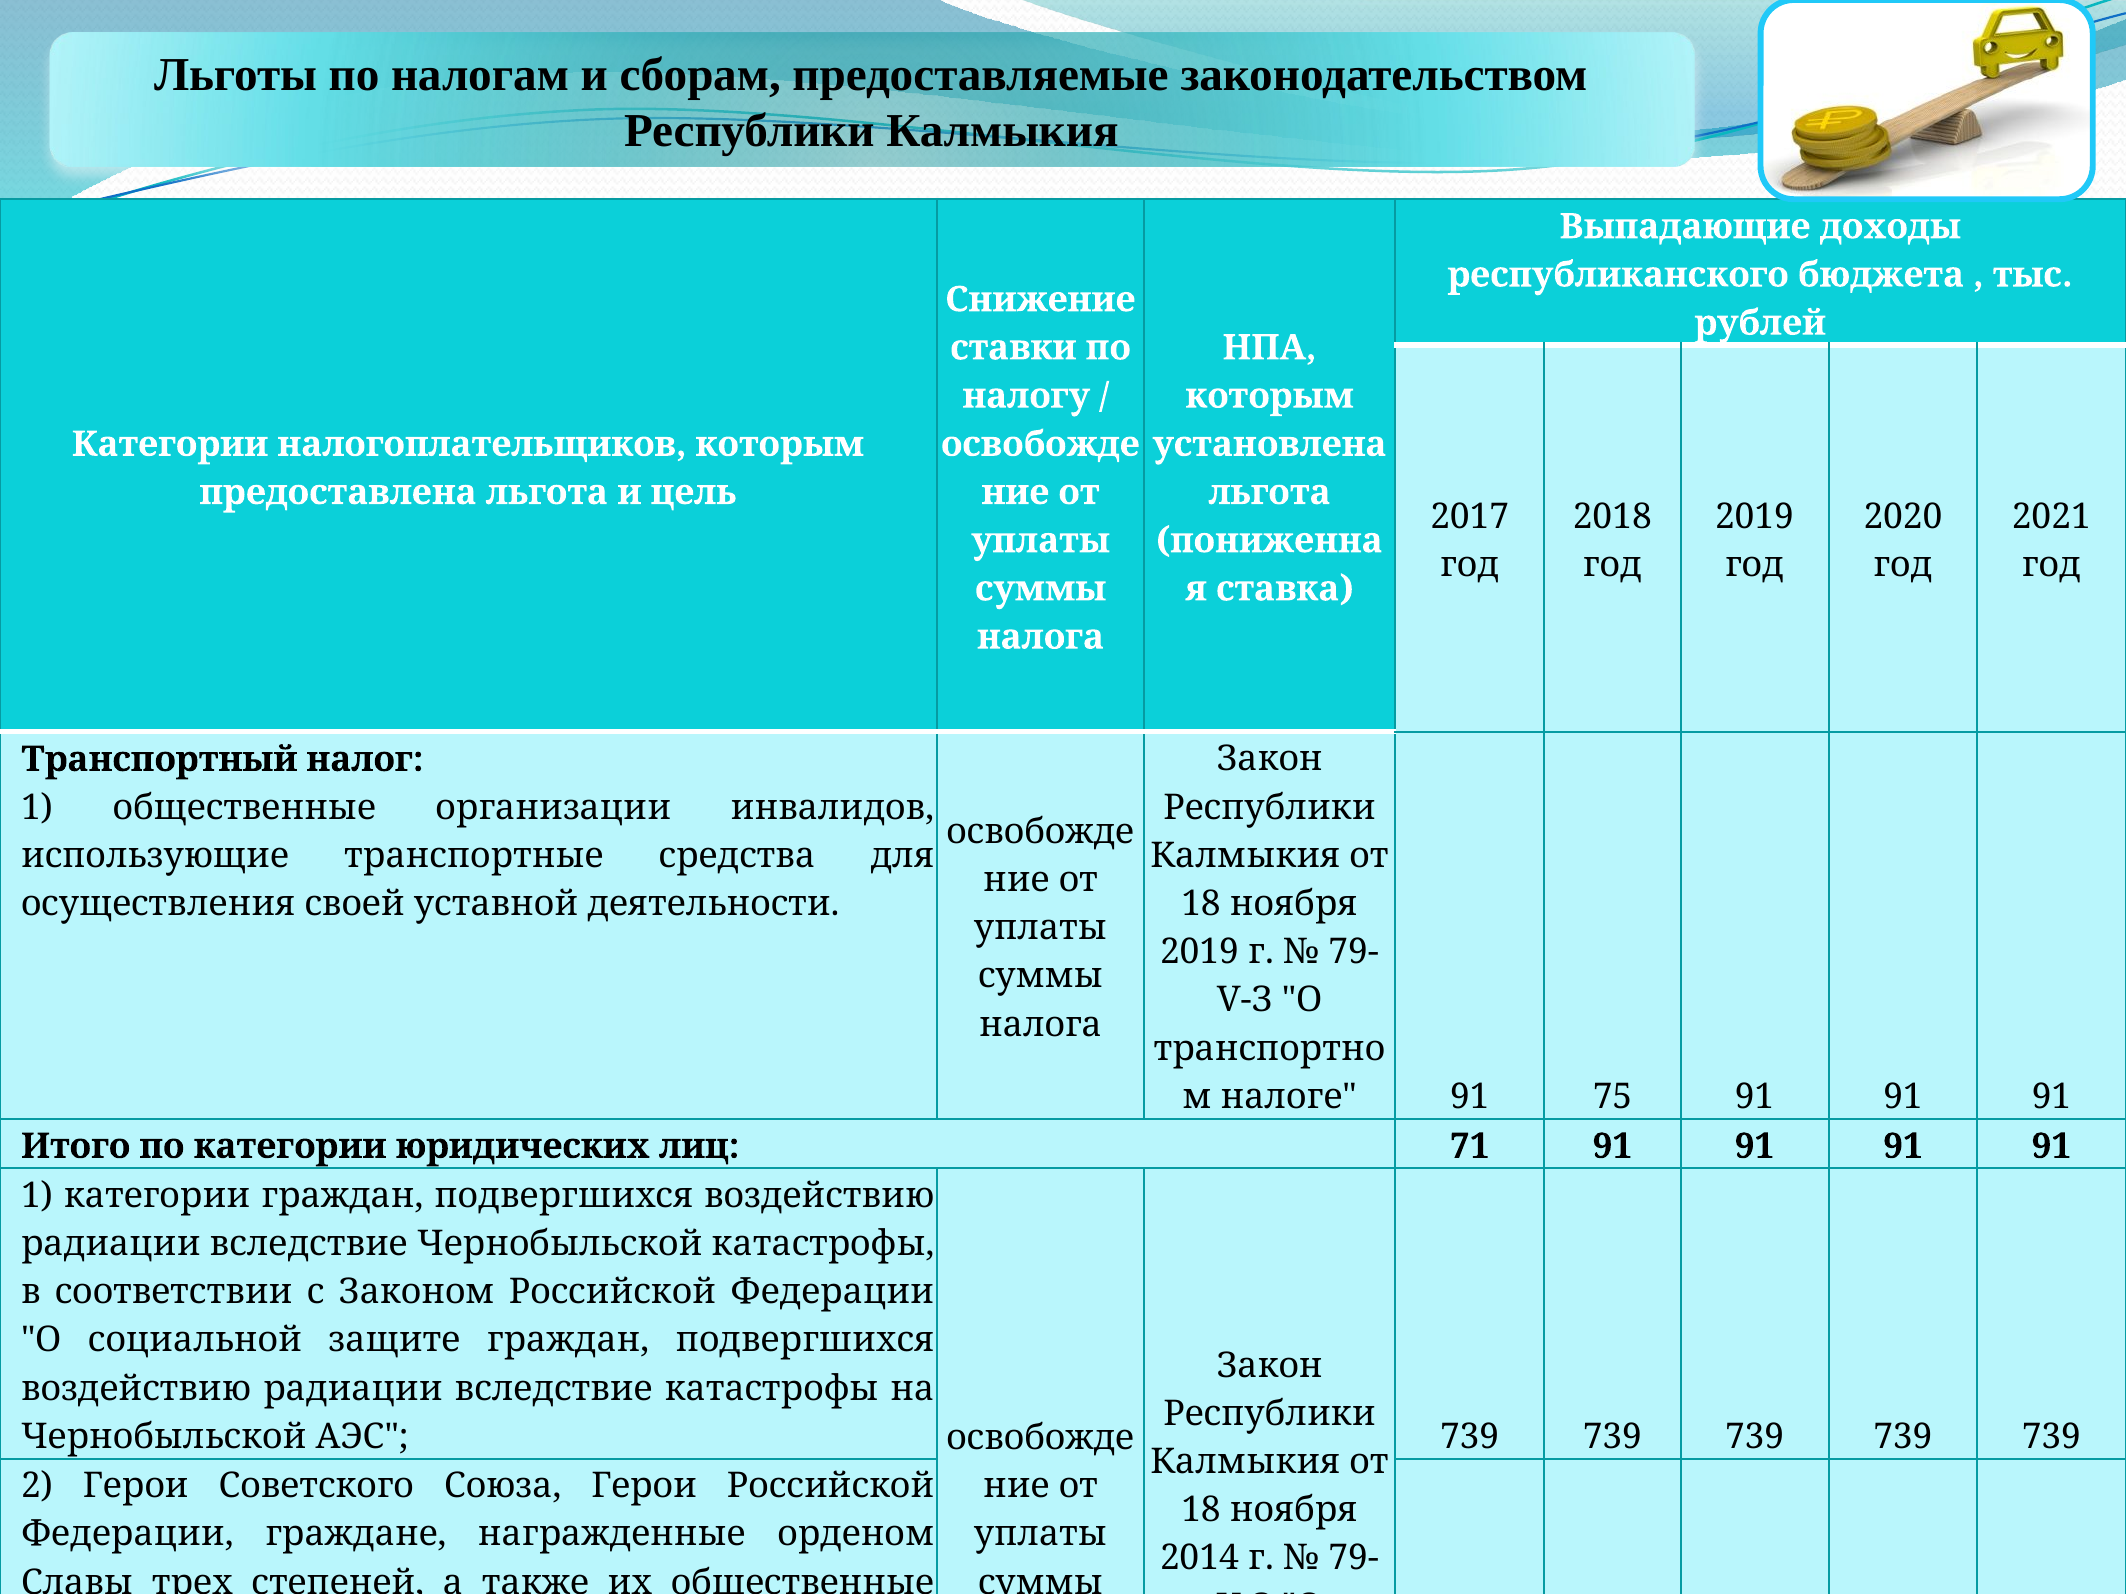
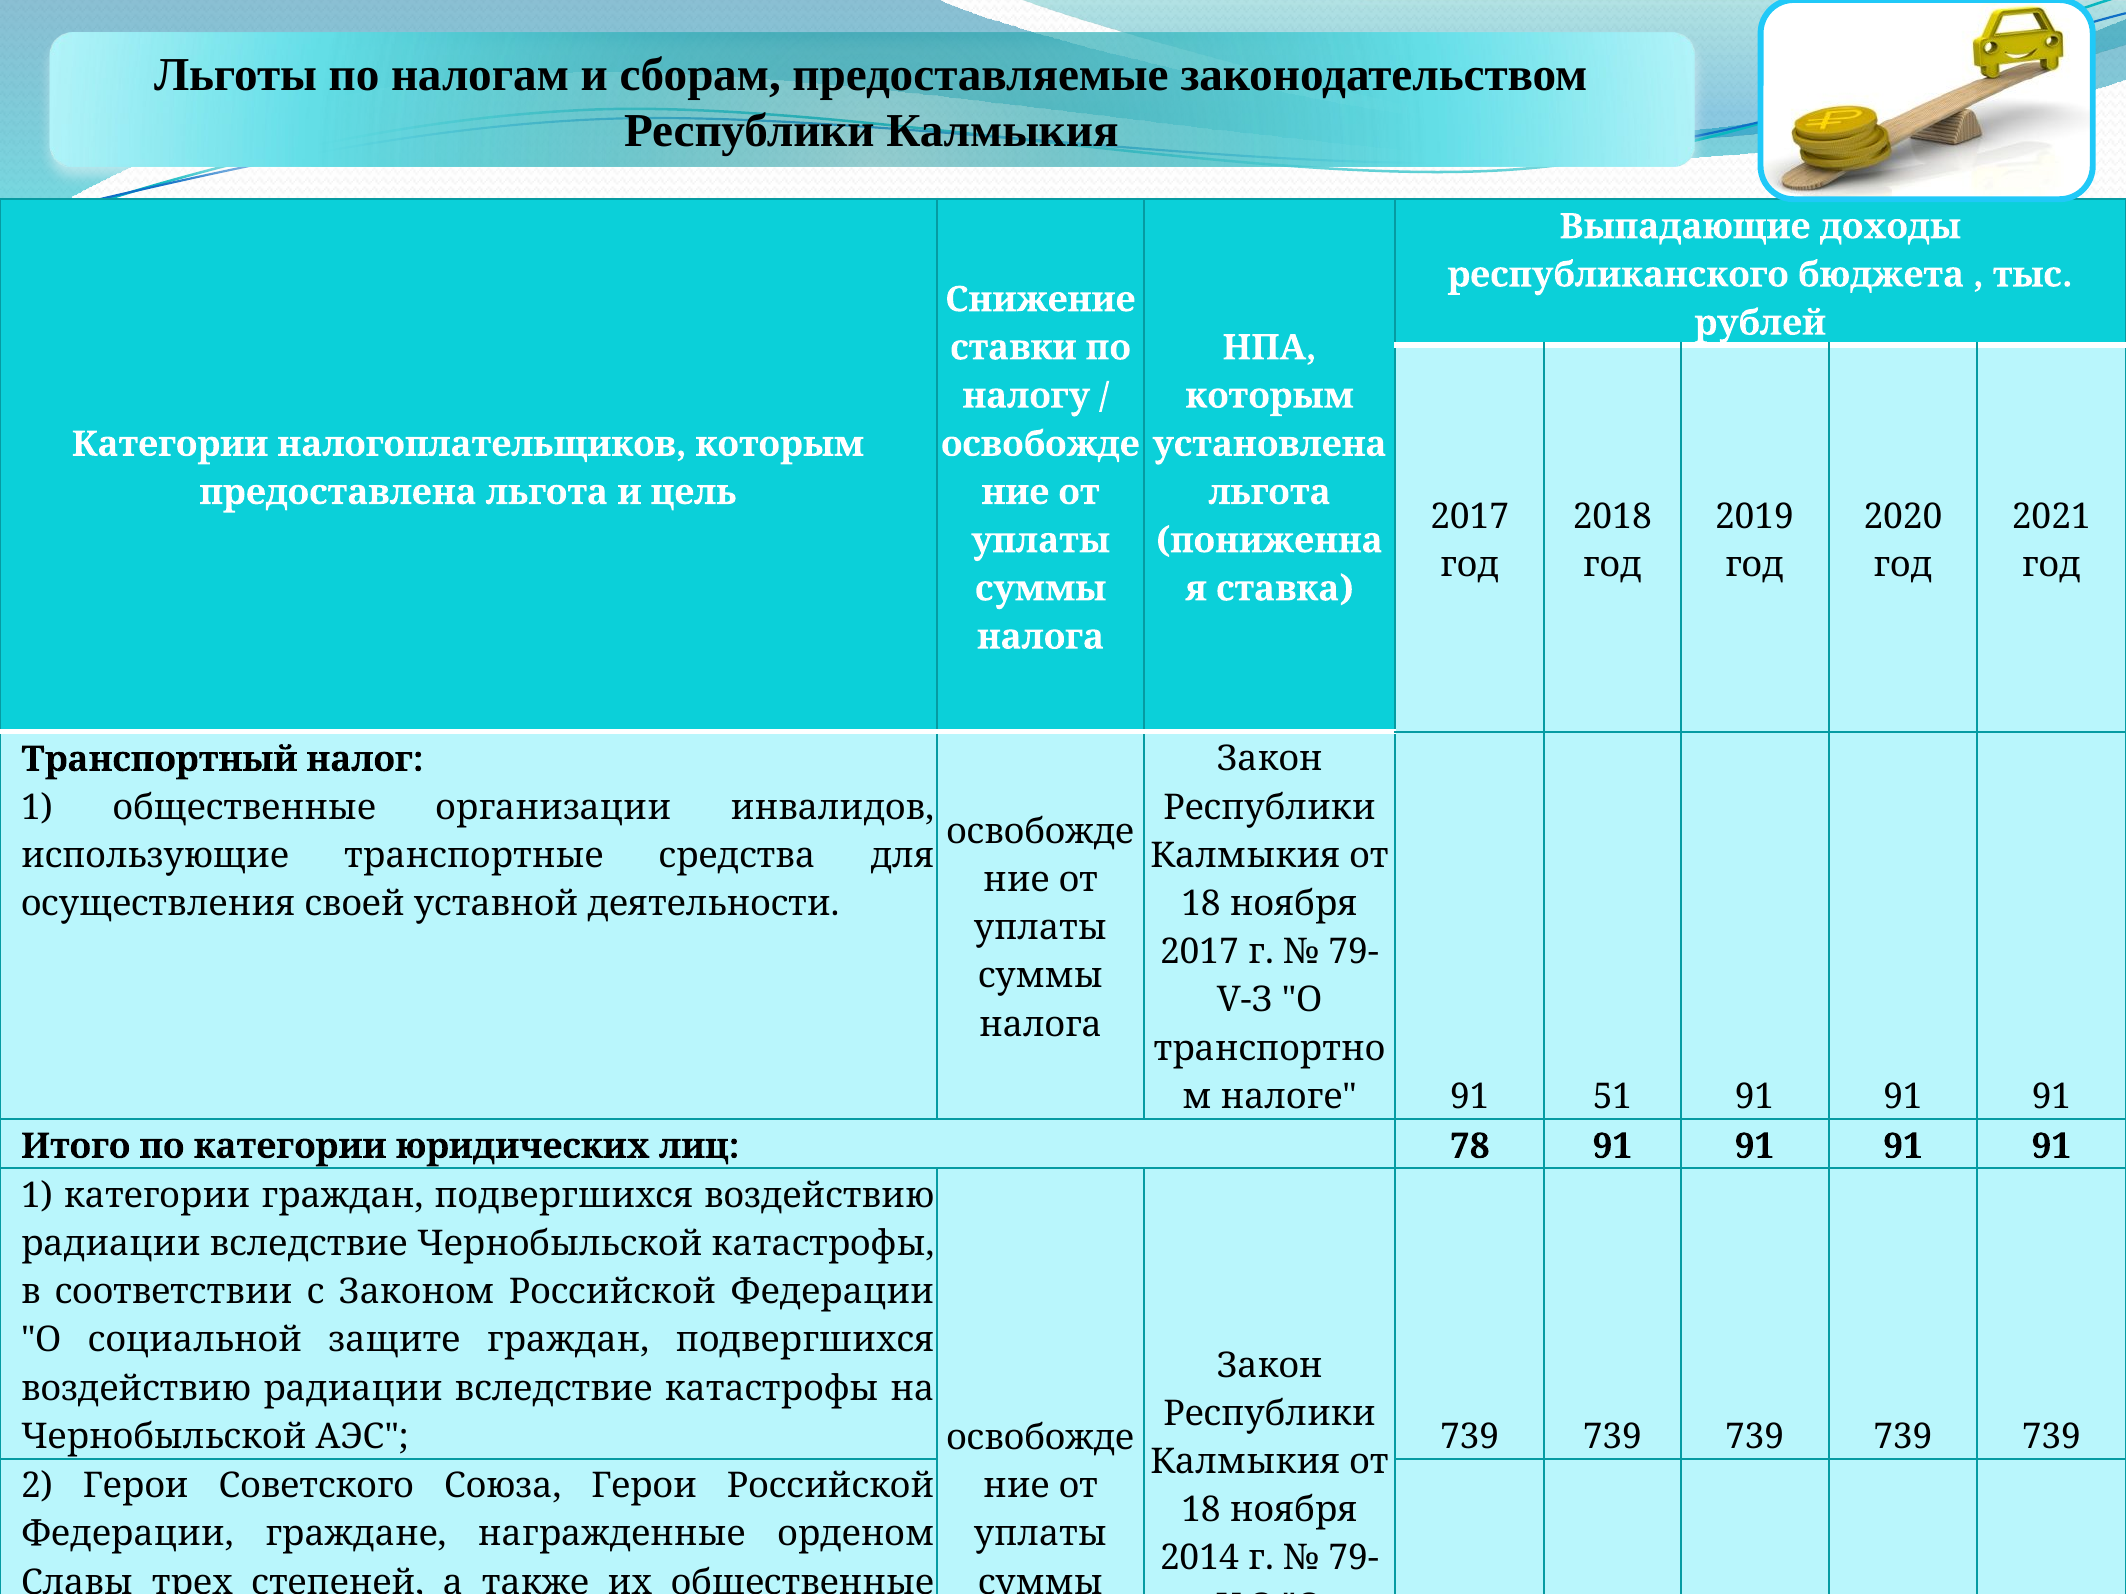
2019: 2019 -> 2017 (1199, 952)
75: 75 -> 51 (1613, 1097)
71: 71 -> 78 (1470, 1147)
